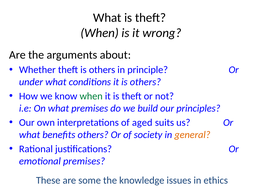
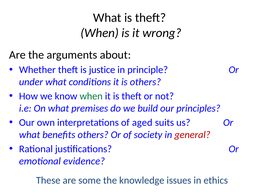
theft is others: others -> justice (102, 70)
general colour: orange -> red (192, 135)
emotional premises: premises -> evidence (84, 162)
